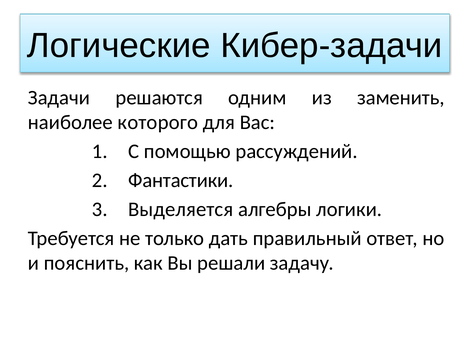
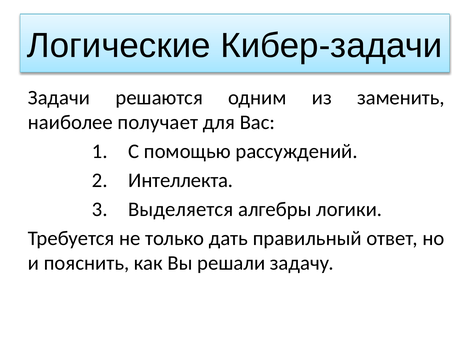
которого: которого -> получает (158, 123)
Фантастики: Фантастики -> Интеллекта (181, 181)
